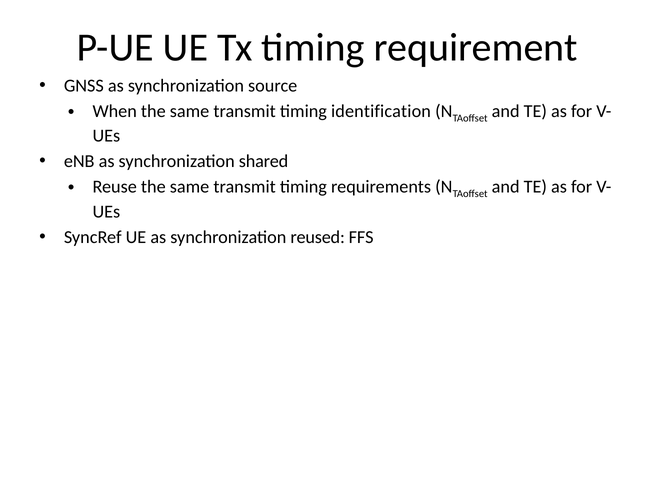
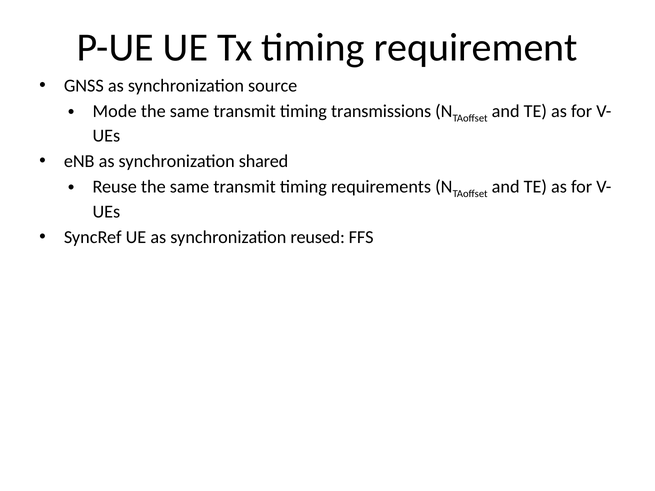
When: When -> Mode (115, 111)
identification: identification -> transmissions (381, 111)
